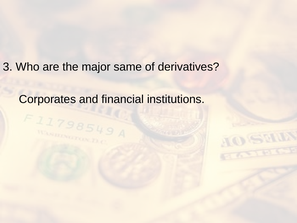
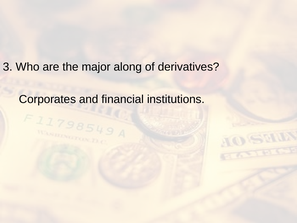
same: same -> along (128, 67)
